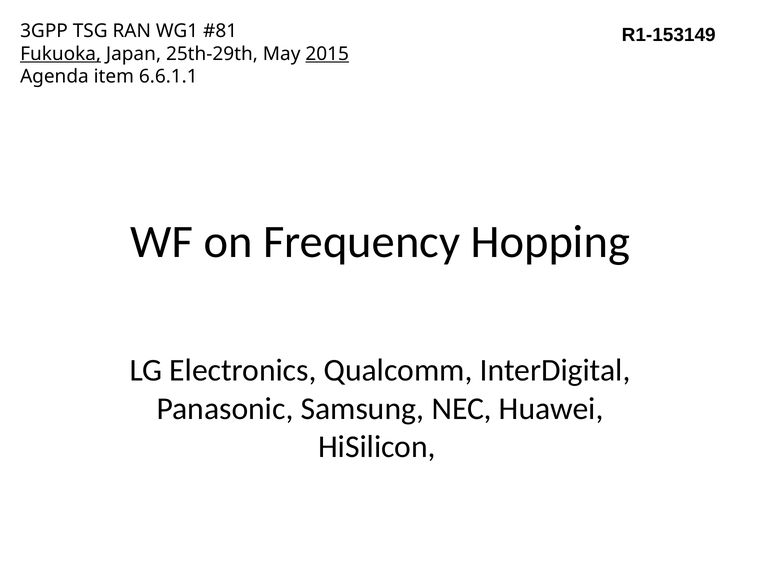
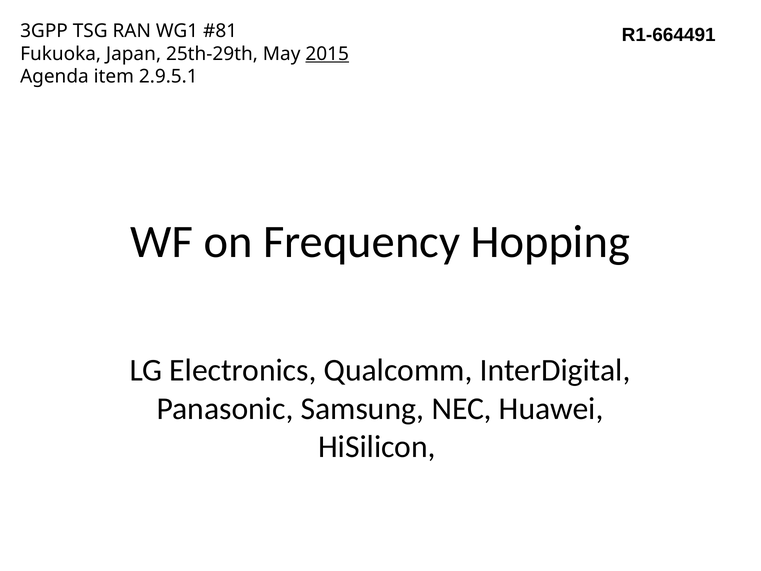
R1-153149: R1-153149 -> R1-664491 (669, 35)
Fukuoka underline: present -> none (61, 54)
6.6.1.1: 6.6.1.1 -> 2.9.5.1 (168, 77)
